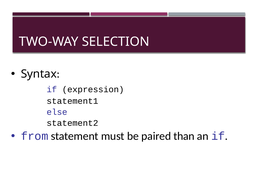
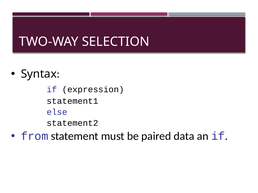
than: than -> data (184, 136)
